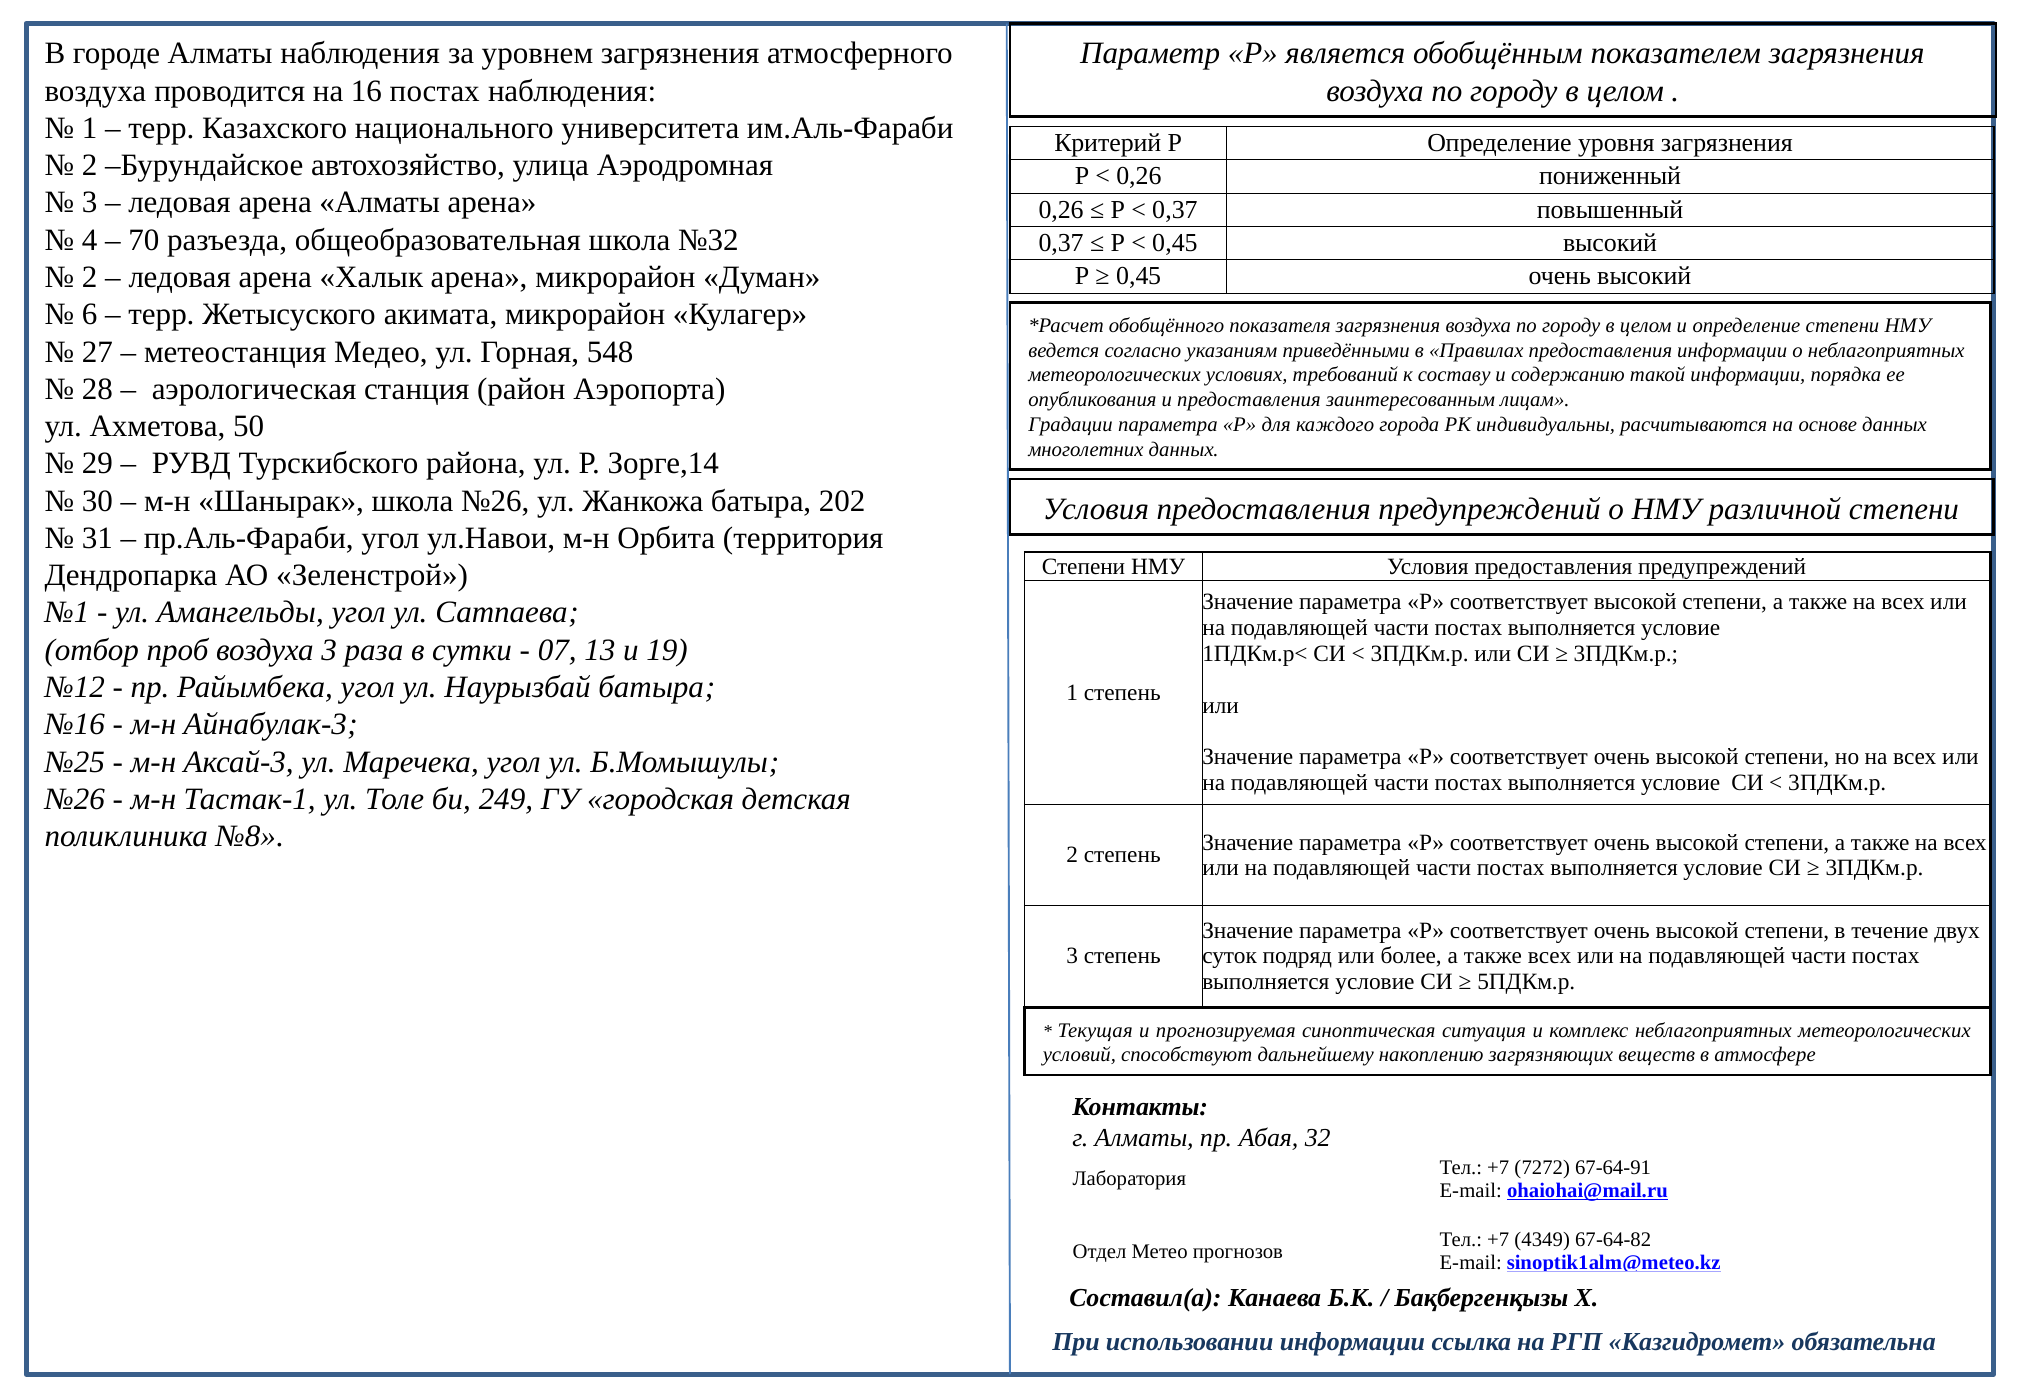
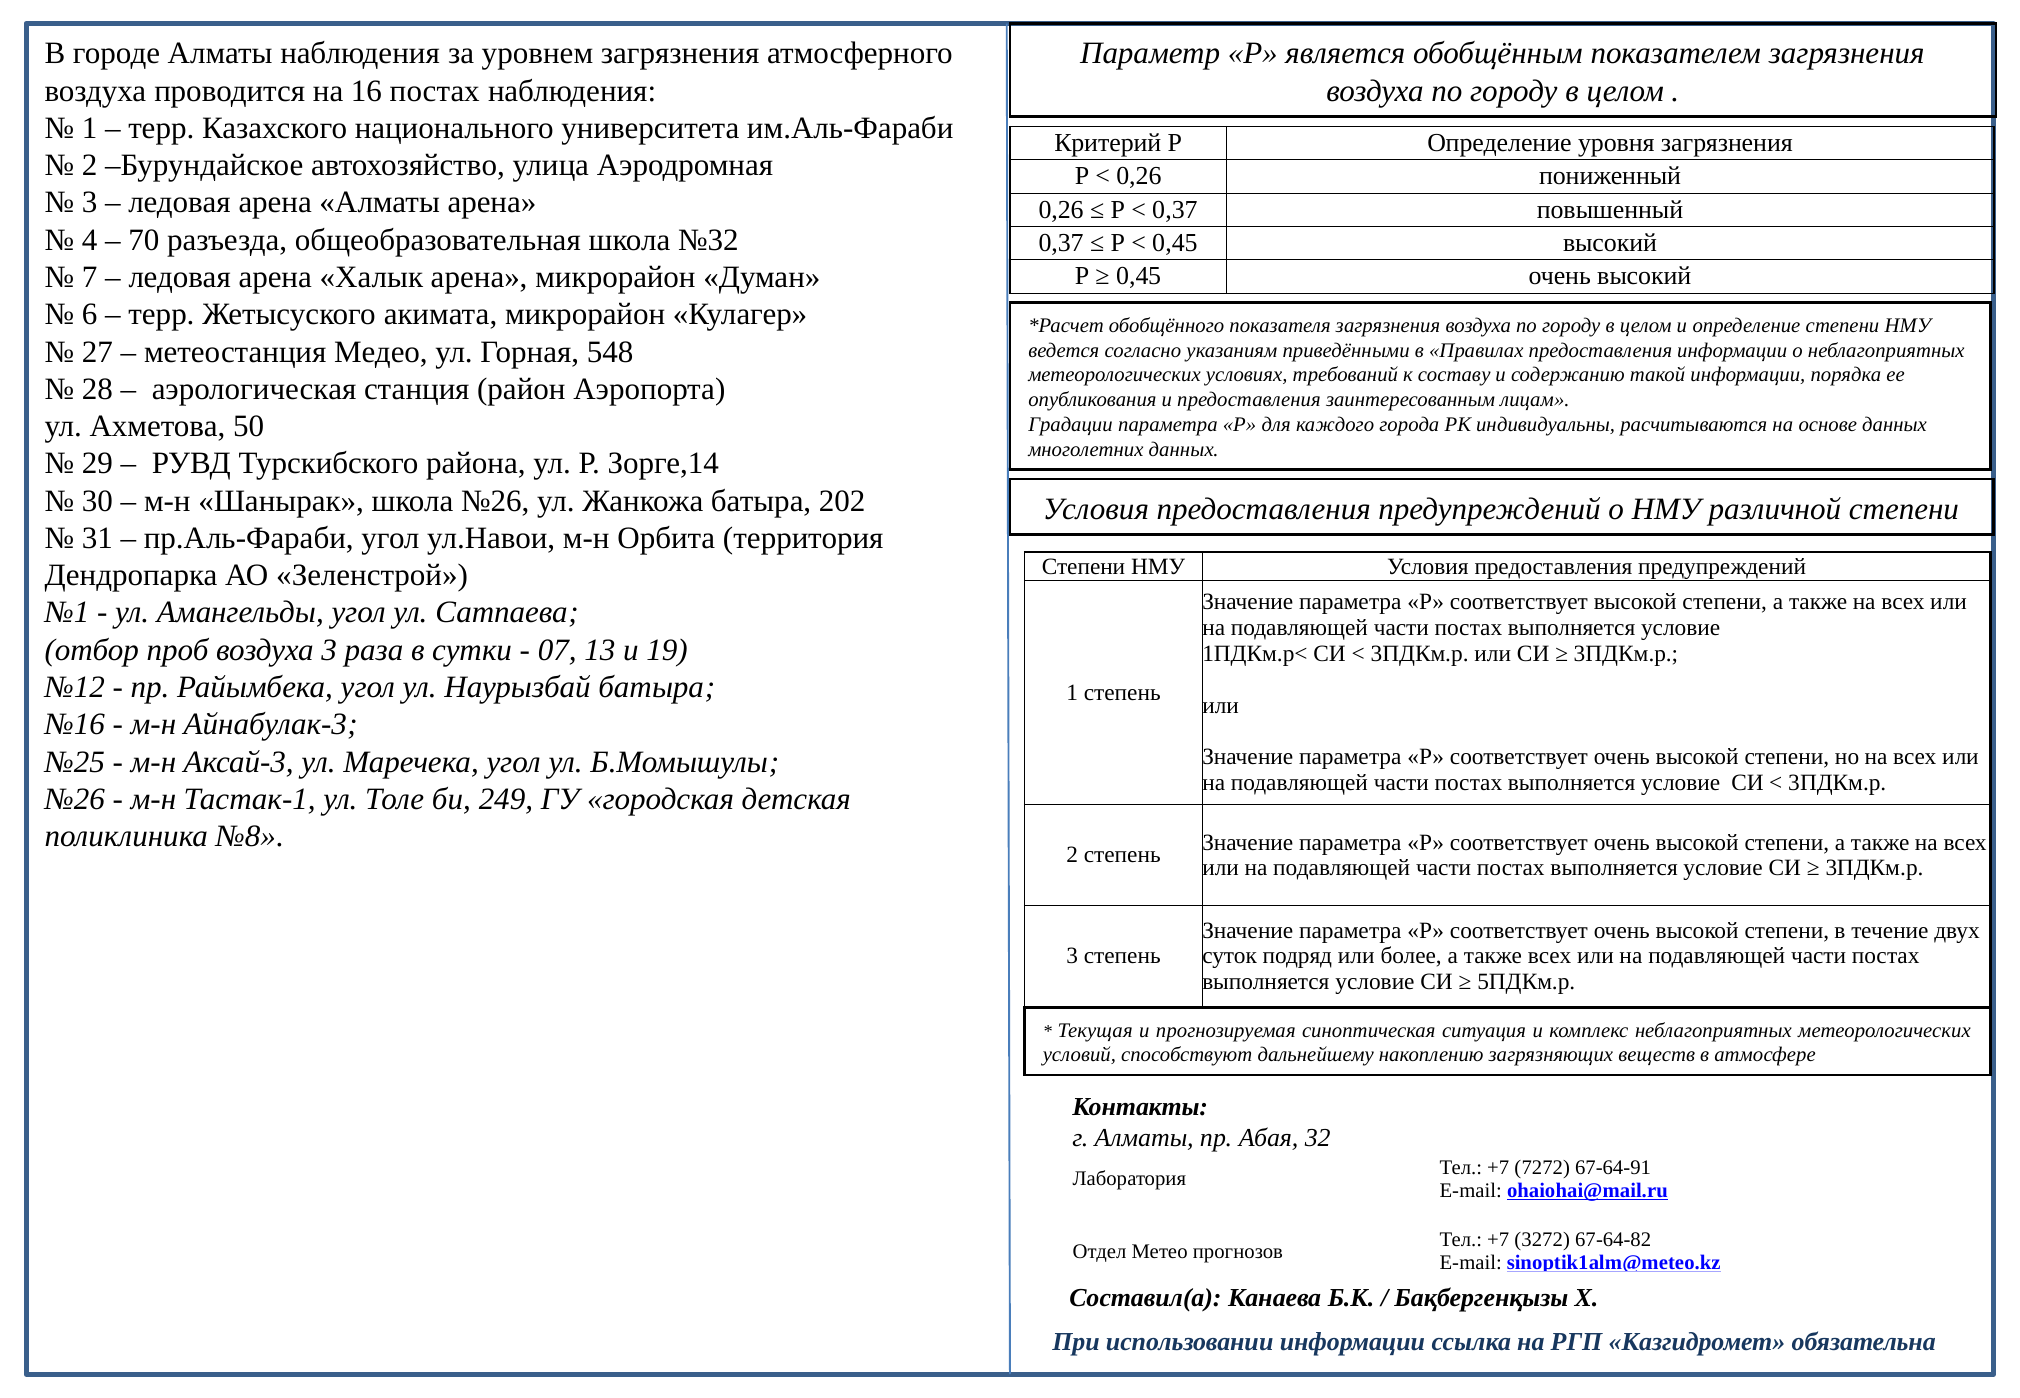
2: 2 -> 7 (90, 277)
4349: 4349 -> 3272 (1542, 1240)
